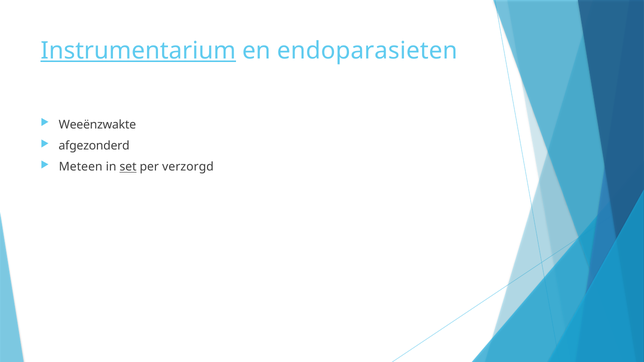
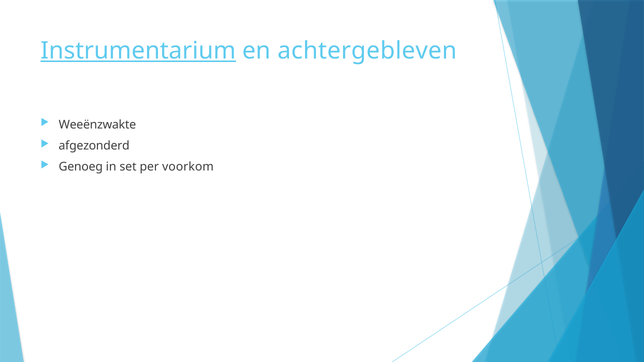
endoparasieten: endoparasieten -> achtergebleven (367, 51)
Meteen: Meteen -> Genoeg (81, 167)
set underline: present -> none (128, 167)
verzorgd: verzorgd -> voorkom (188, 167)
